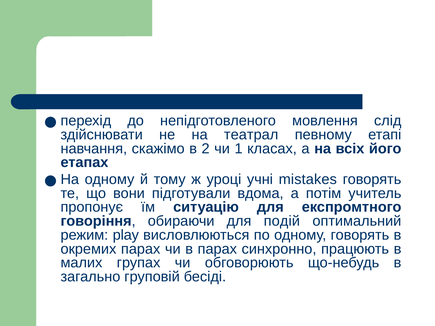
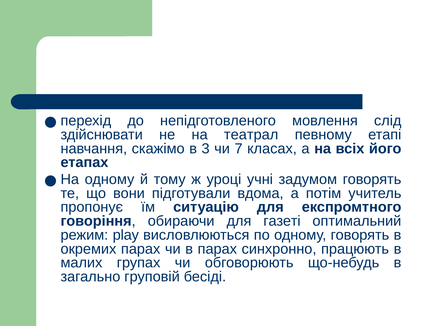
2: 2 -> 3 (206, 149)
1: 1 -> 7 (239, 149)
mistakes: mistakes -> задумом (308, 179)
подій: подій -> газеті (282, 221)
